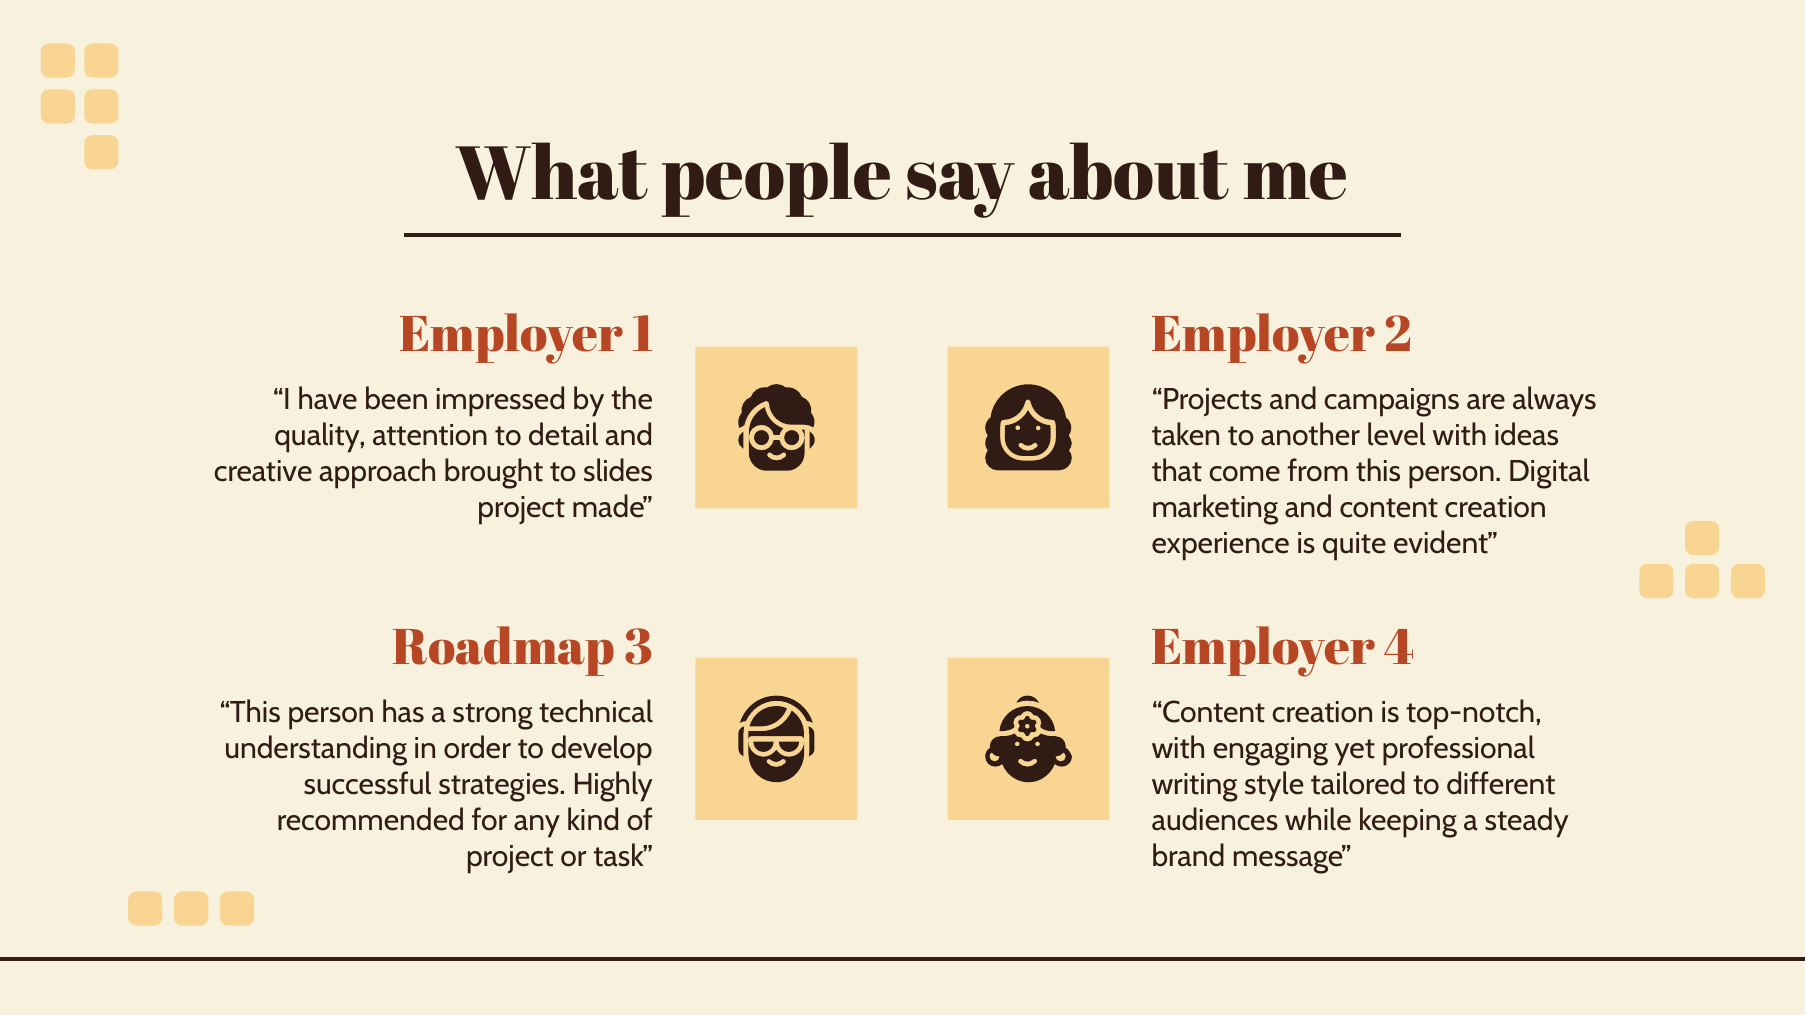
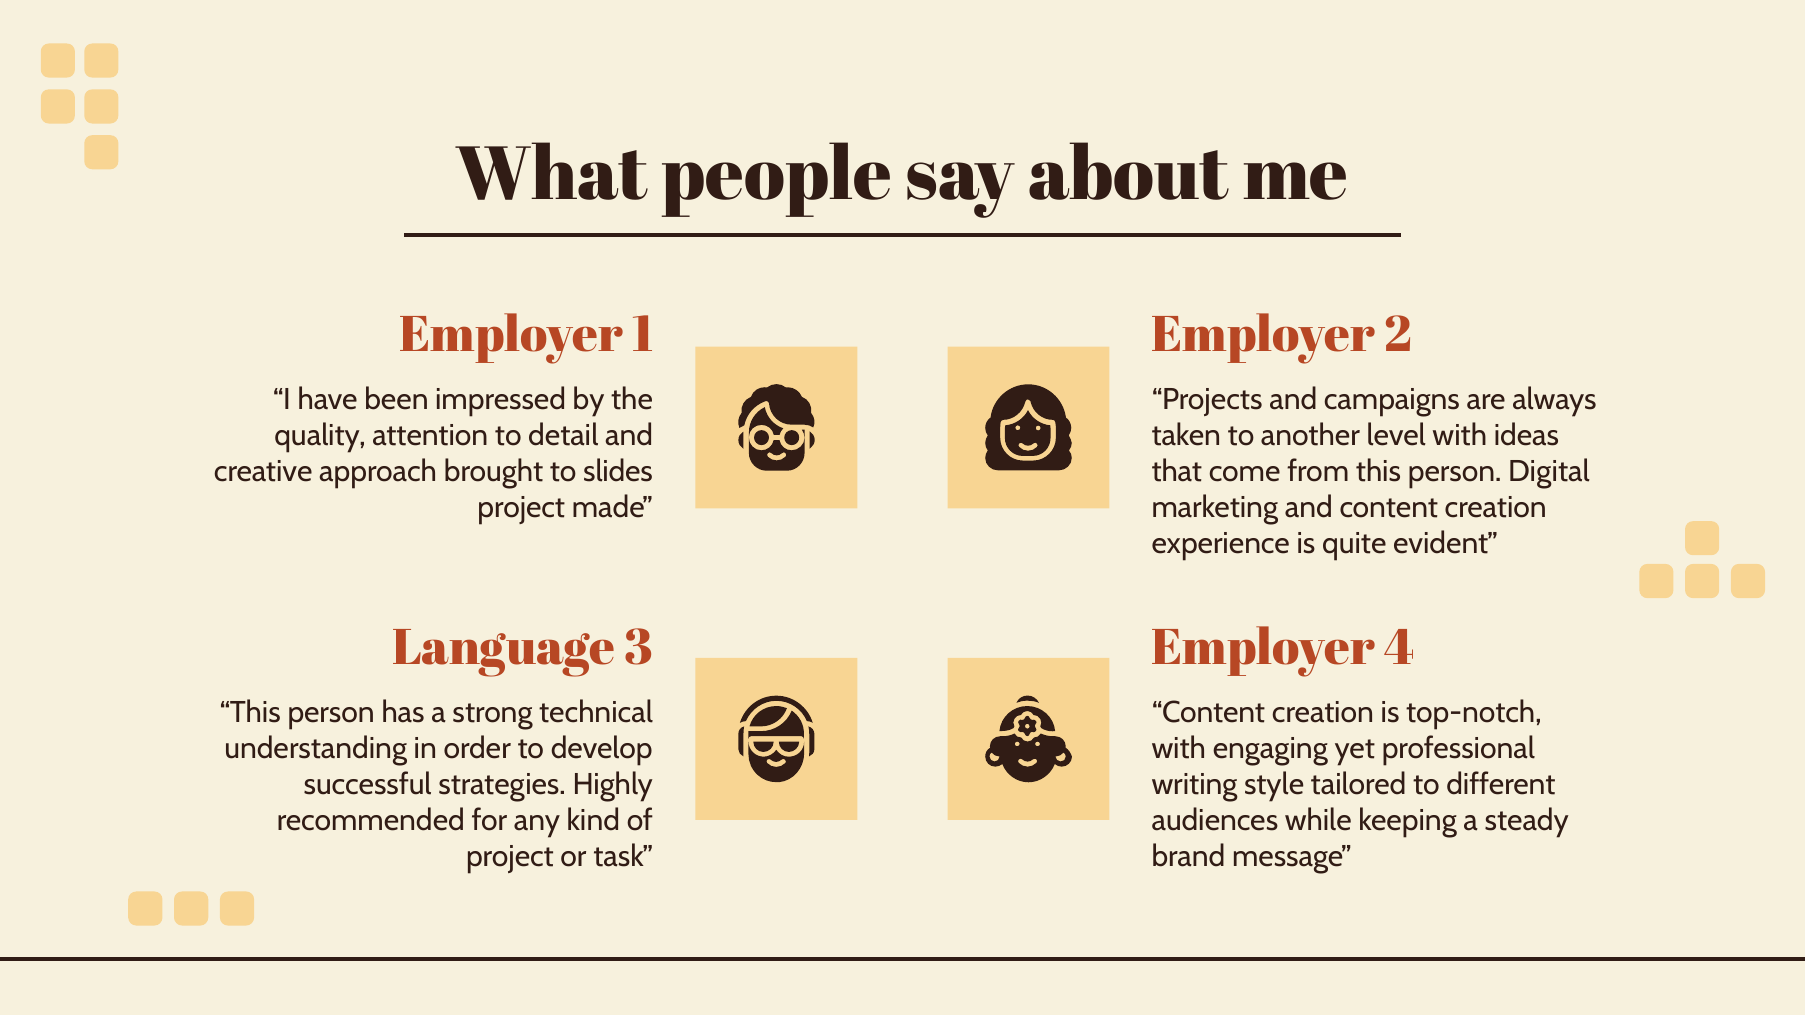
Roadmap: Roadmap -> Language (504, 648)
